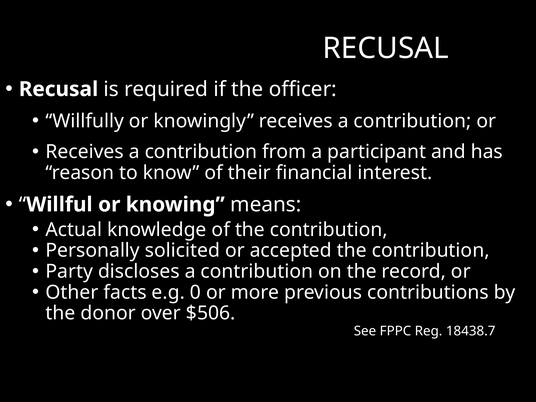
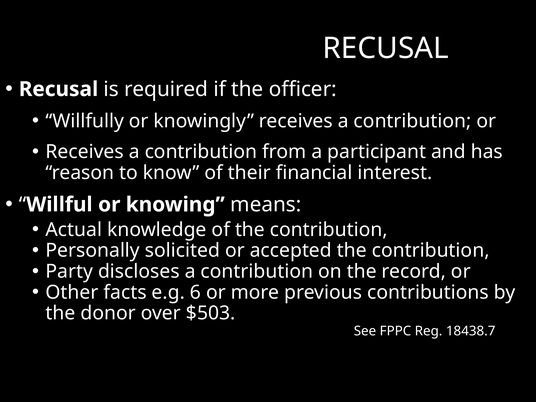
0: 0 -> 6 (195, 292)
$506: $506 -> $503 (211, 313)
